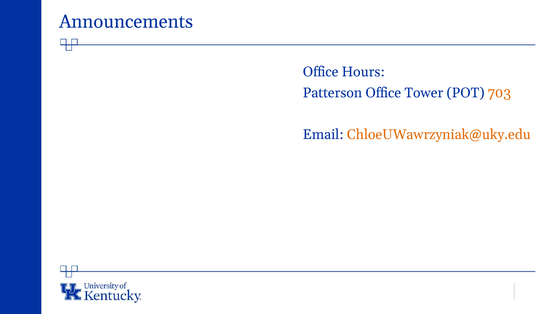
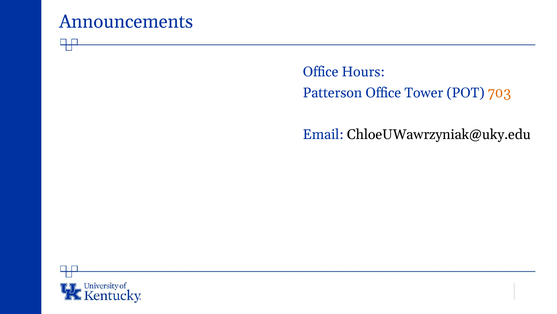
ChloeUWawrzyniak@uky.edu colour: orange -> black (439, 134)
